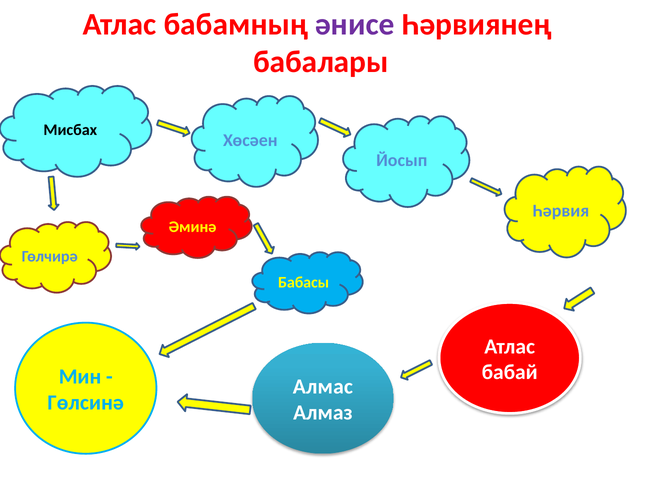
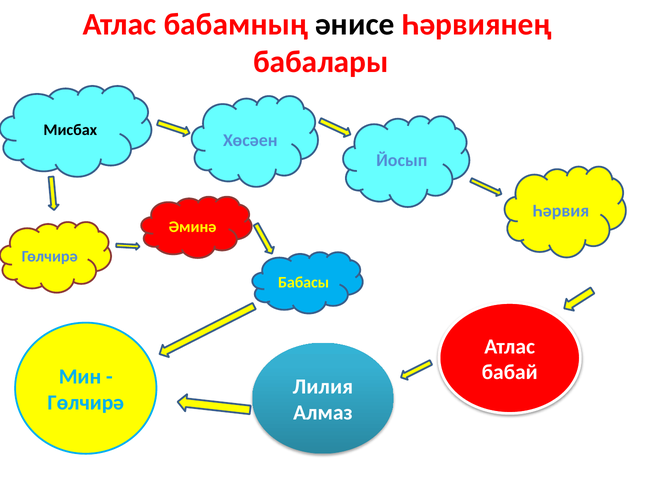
әнисе colour: purple -> black (355, 24)
Алмас: Алмас -> Лилия (323, 387)
Гөлсинә: Гөлсинә -> Гөлчирә (86, 403)
